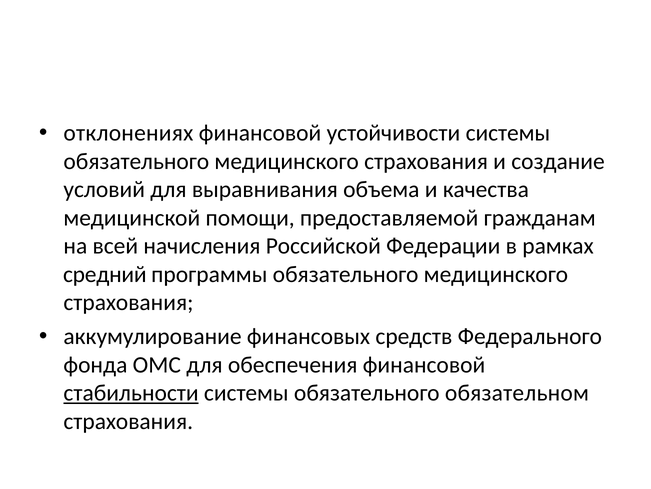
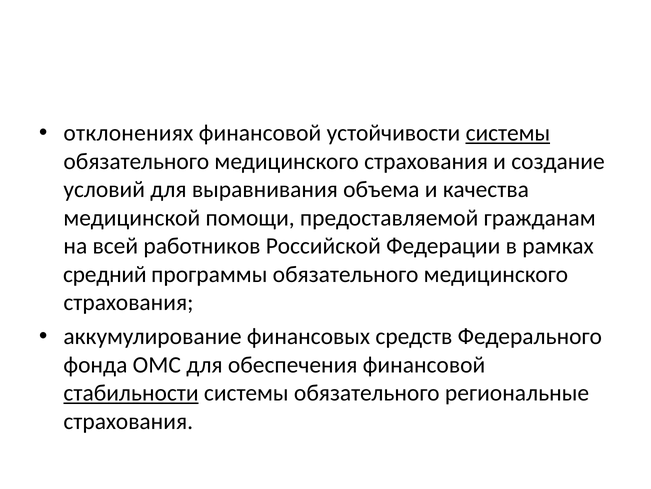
системы underline: none -> present (508, 133)
начисления: начисления -> работников (202, 246)
обязательном: обязательном -> региональные (517, 392)
